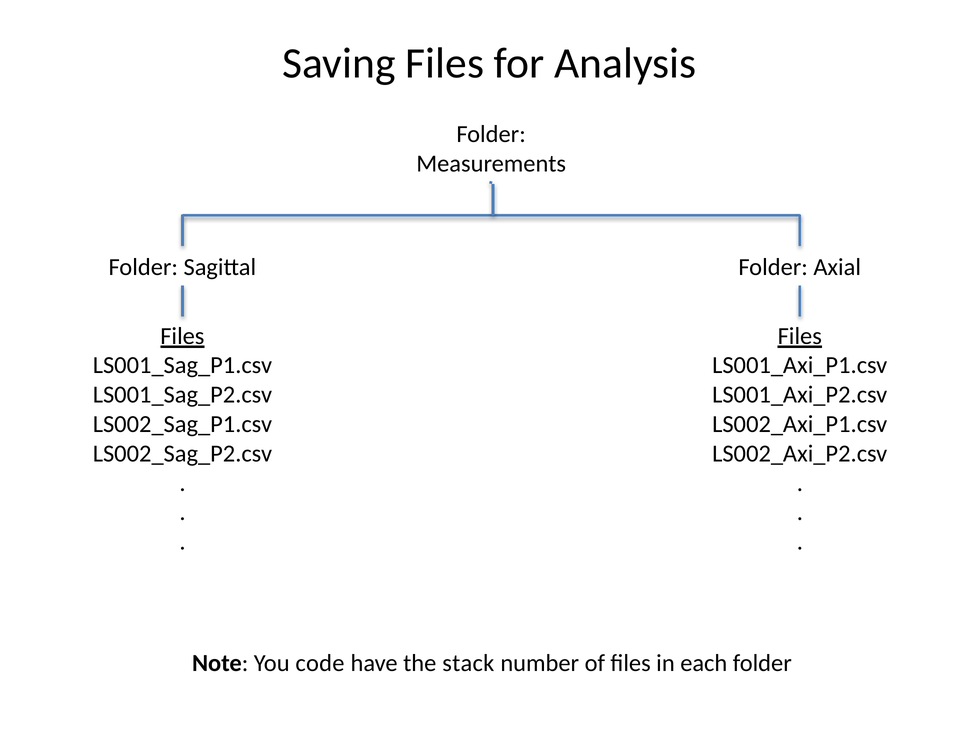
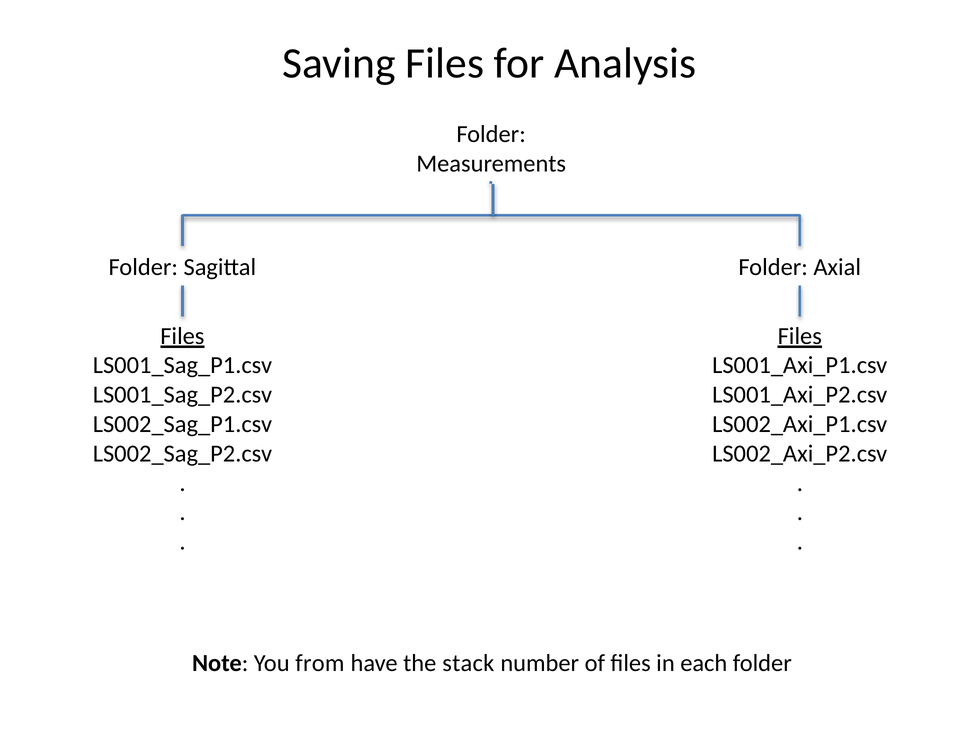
code: code -> from (320, 662)
